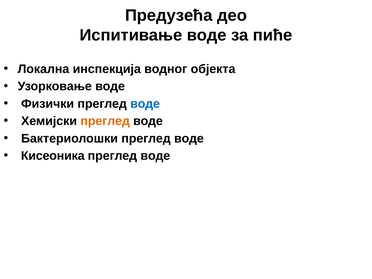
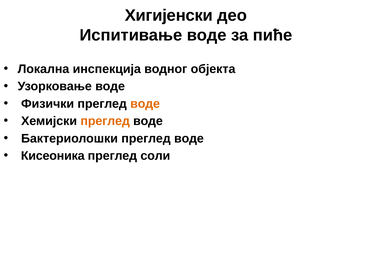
Предузећа: Предузећа -> Хигијенски (169, 15)
воде colour: blue -> orange (145, 104)
вoдe: вoдe -> соли (155, 156)
